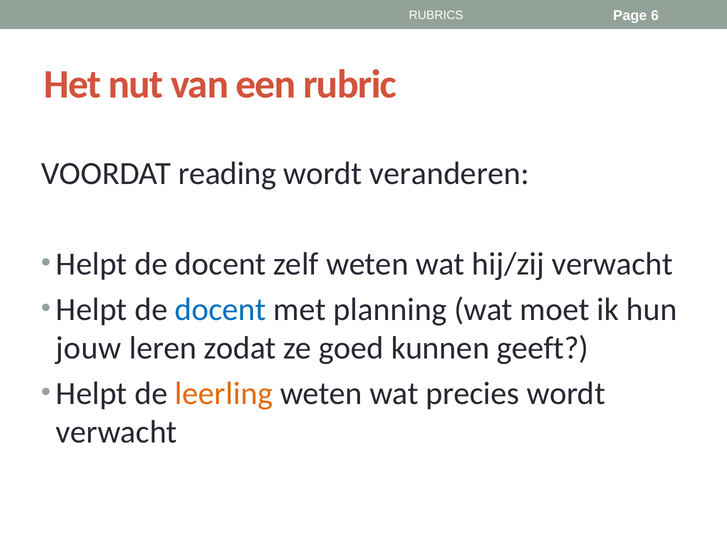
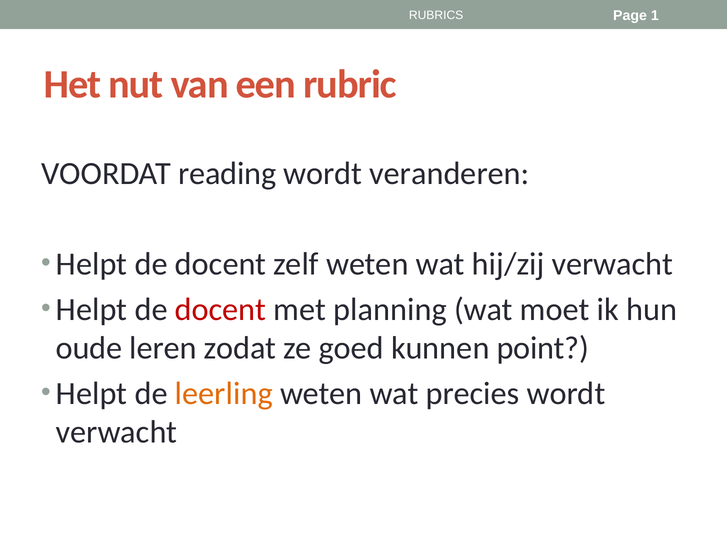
6: 6 -> 1 (655, 16)
docent colour: blue -> red (221, 310)
jouw: jouw -> oude (89, 348)
geeft: geeft -> point (543, 348)
